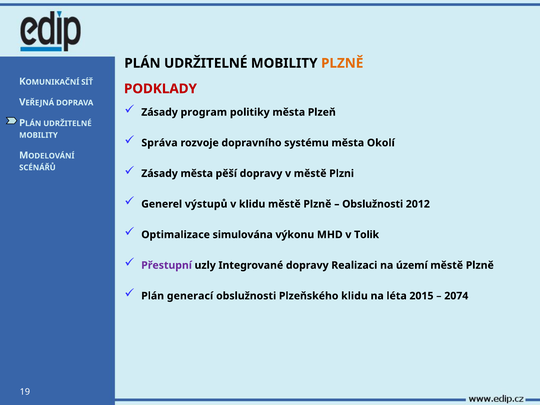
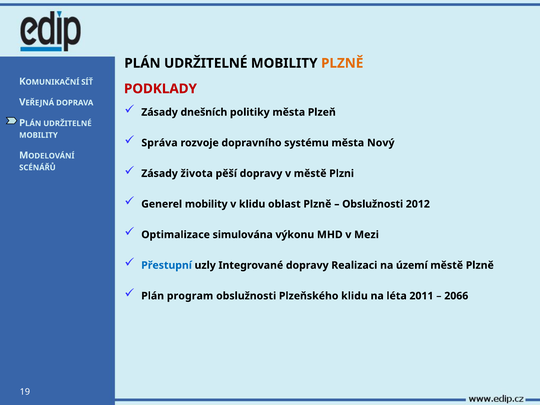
program: program -> dnešních (204, 112)
Okolí: Okolí -> Nový (381, 143)
Zásady města: města -> života (197, 173)
Generel výstupů: výstupů -> mobility (206, 204)
klidu městě: městě -> oblast (284, 204)
Tolik: Tolik -> Mezi (367, 235)
Přestupní colour: purple -> blue (167, 265)
generací: generací -> program (190, 296)
2015: 2015 -> 2011 (421, 296)
2074: 2074 -> 2066 (456, 296)
